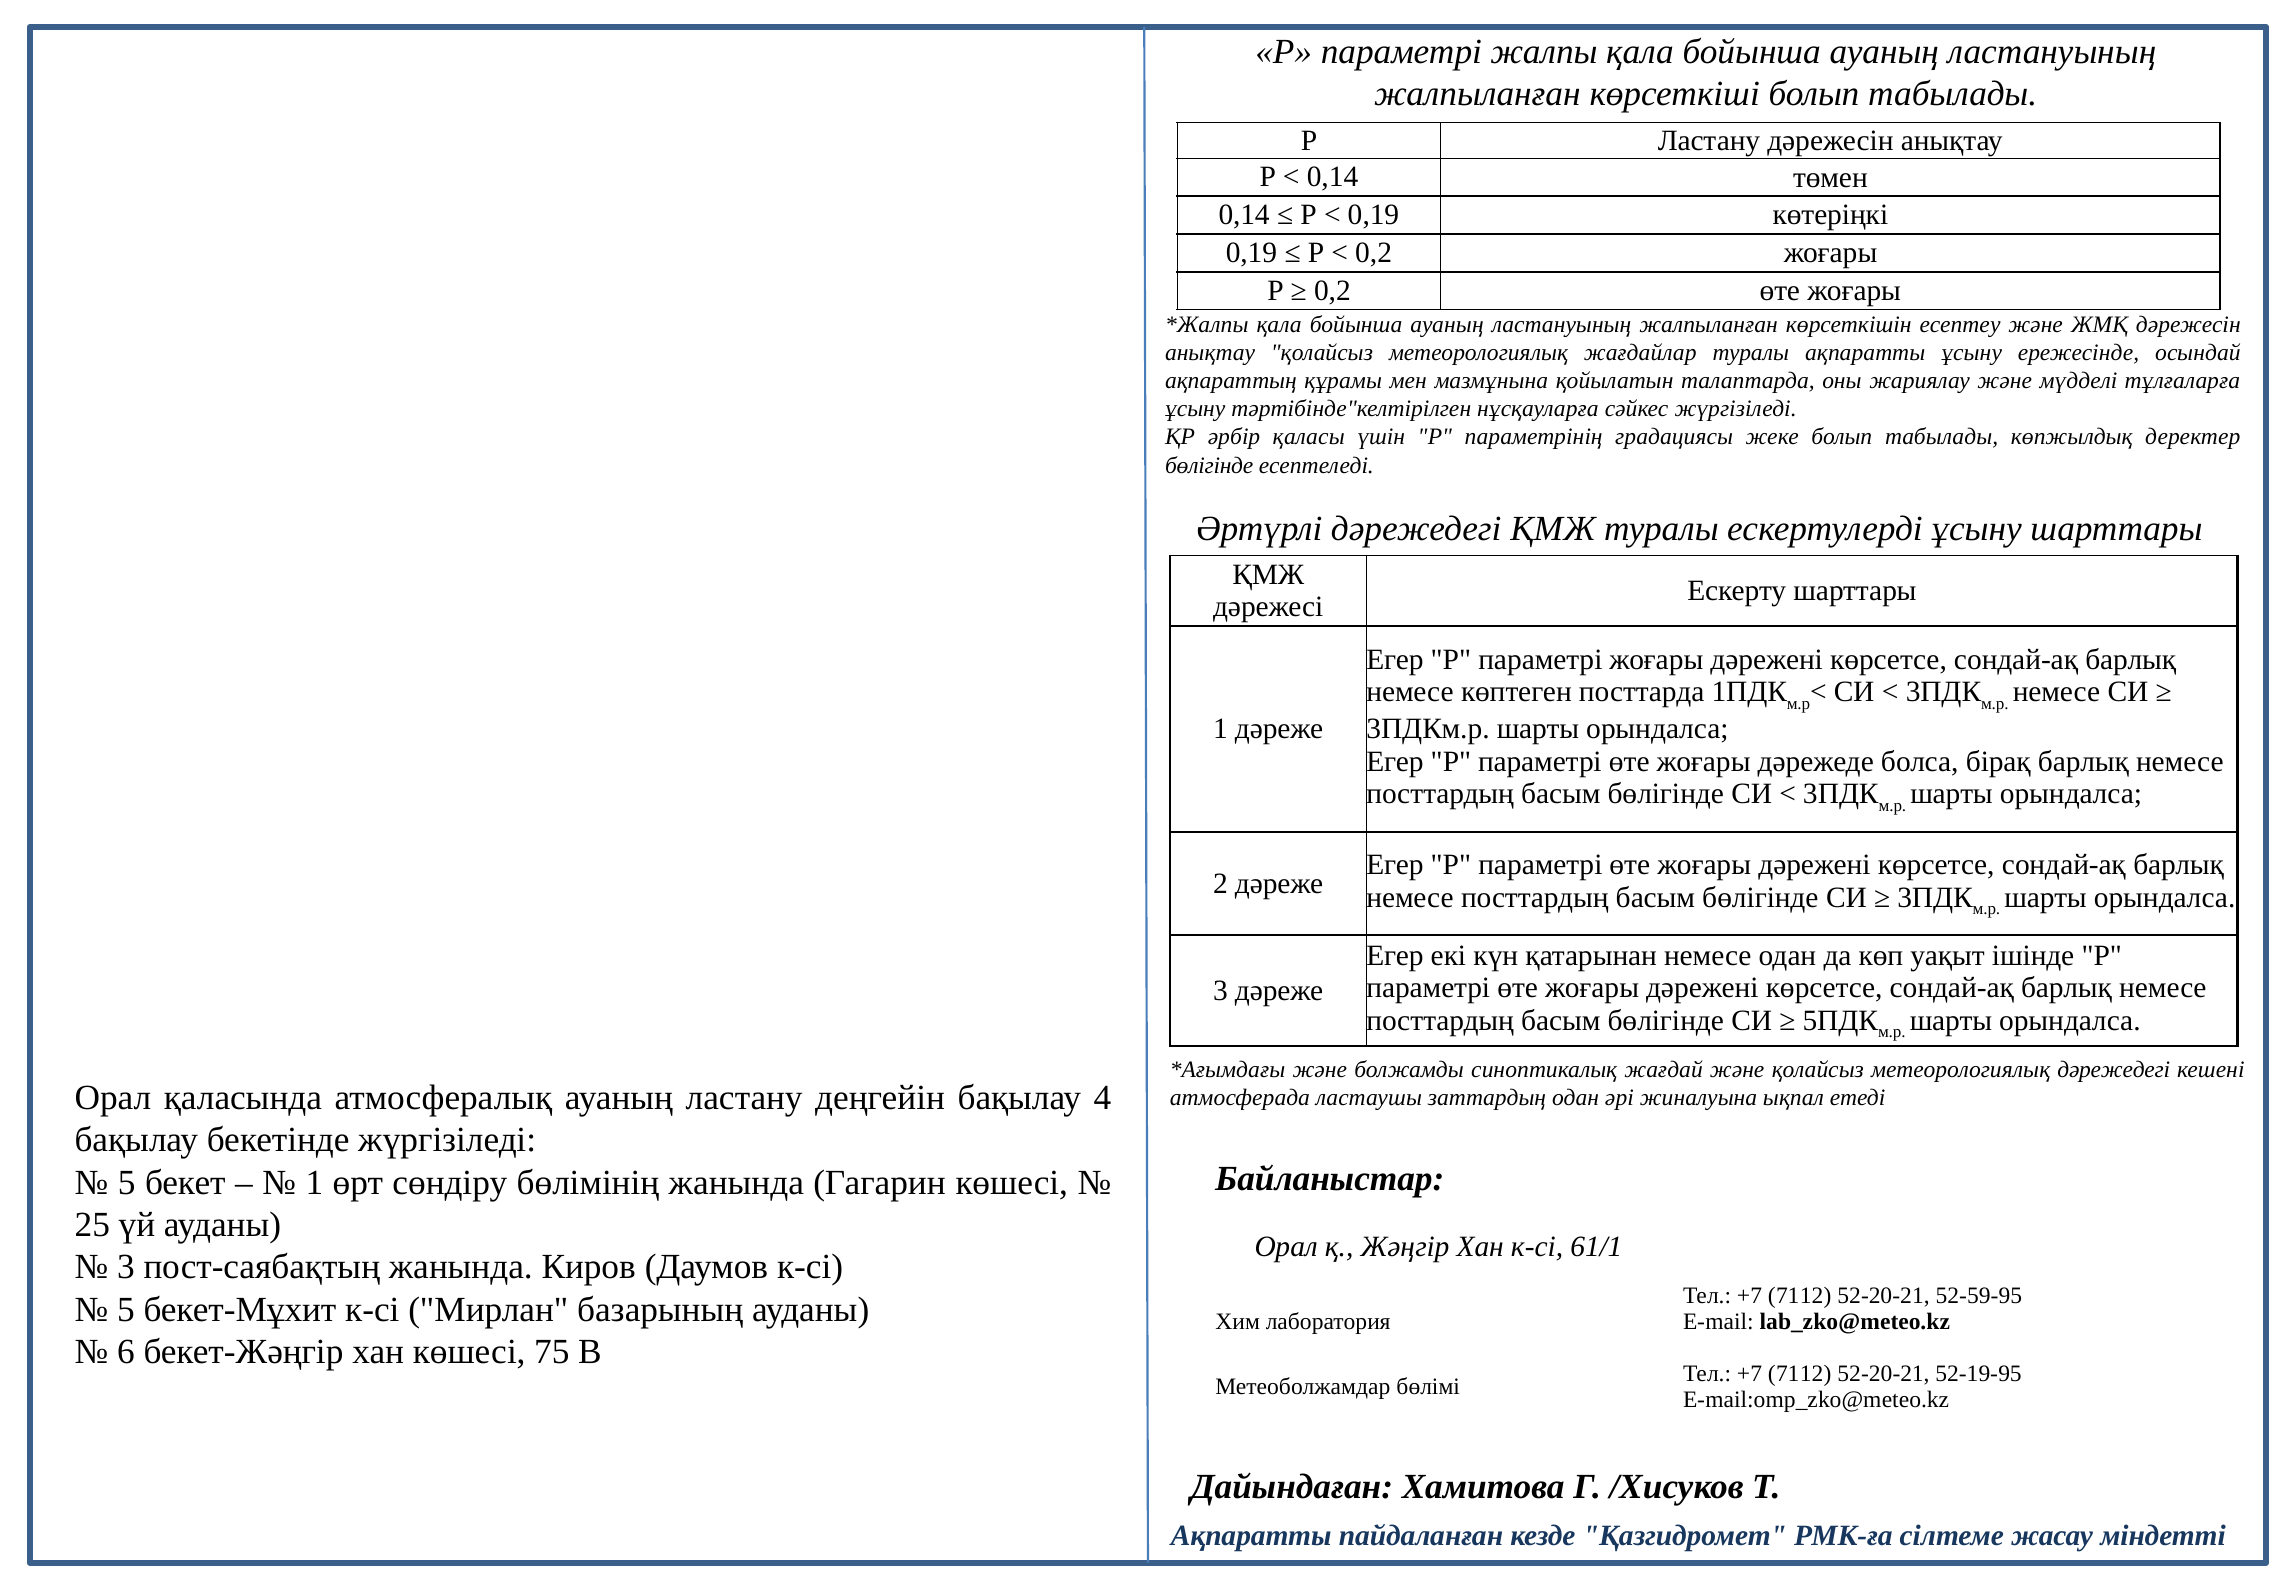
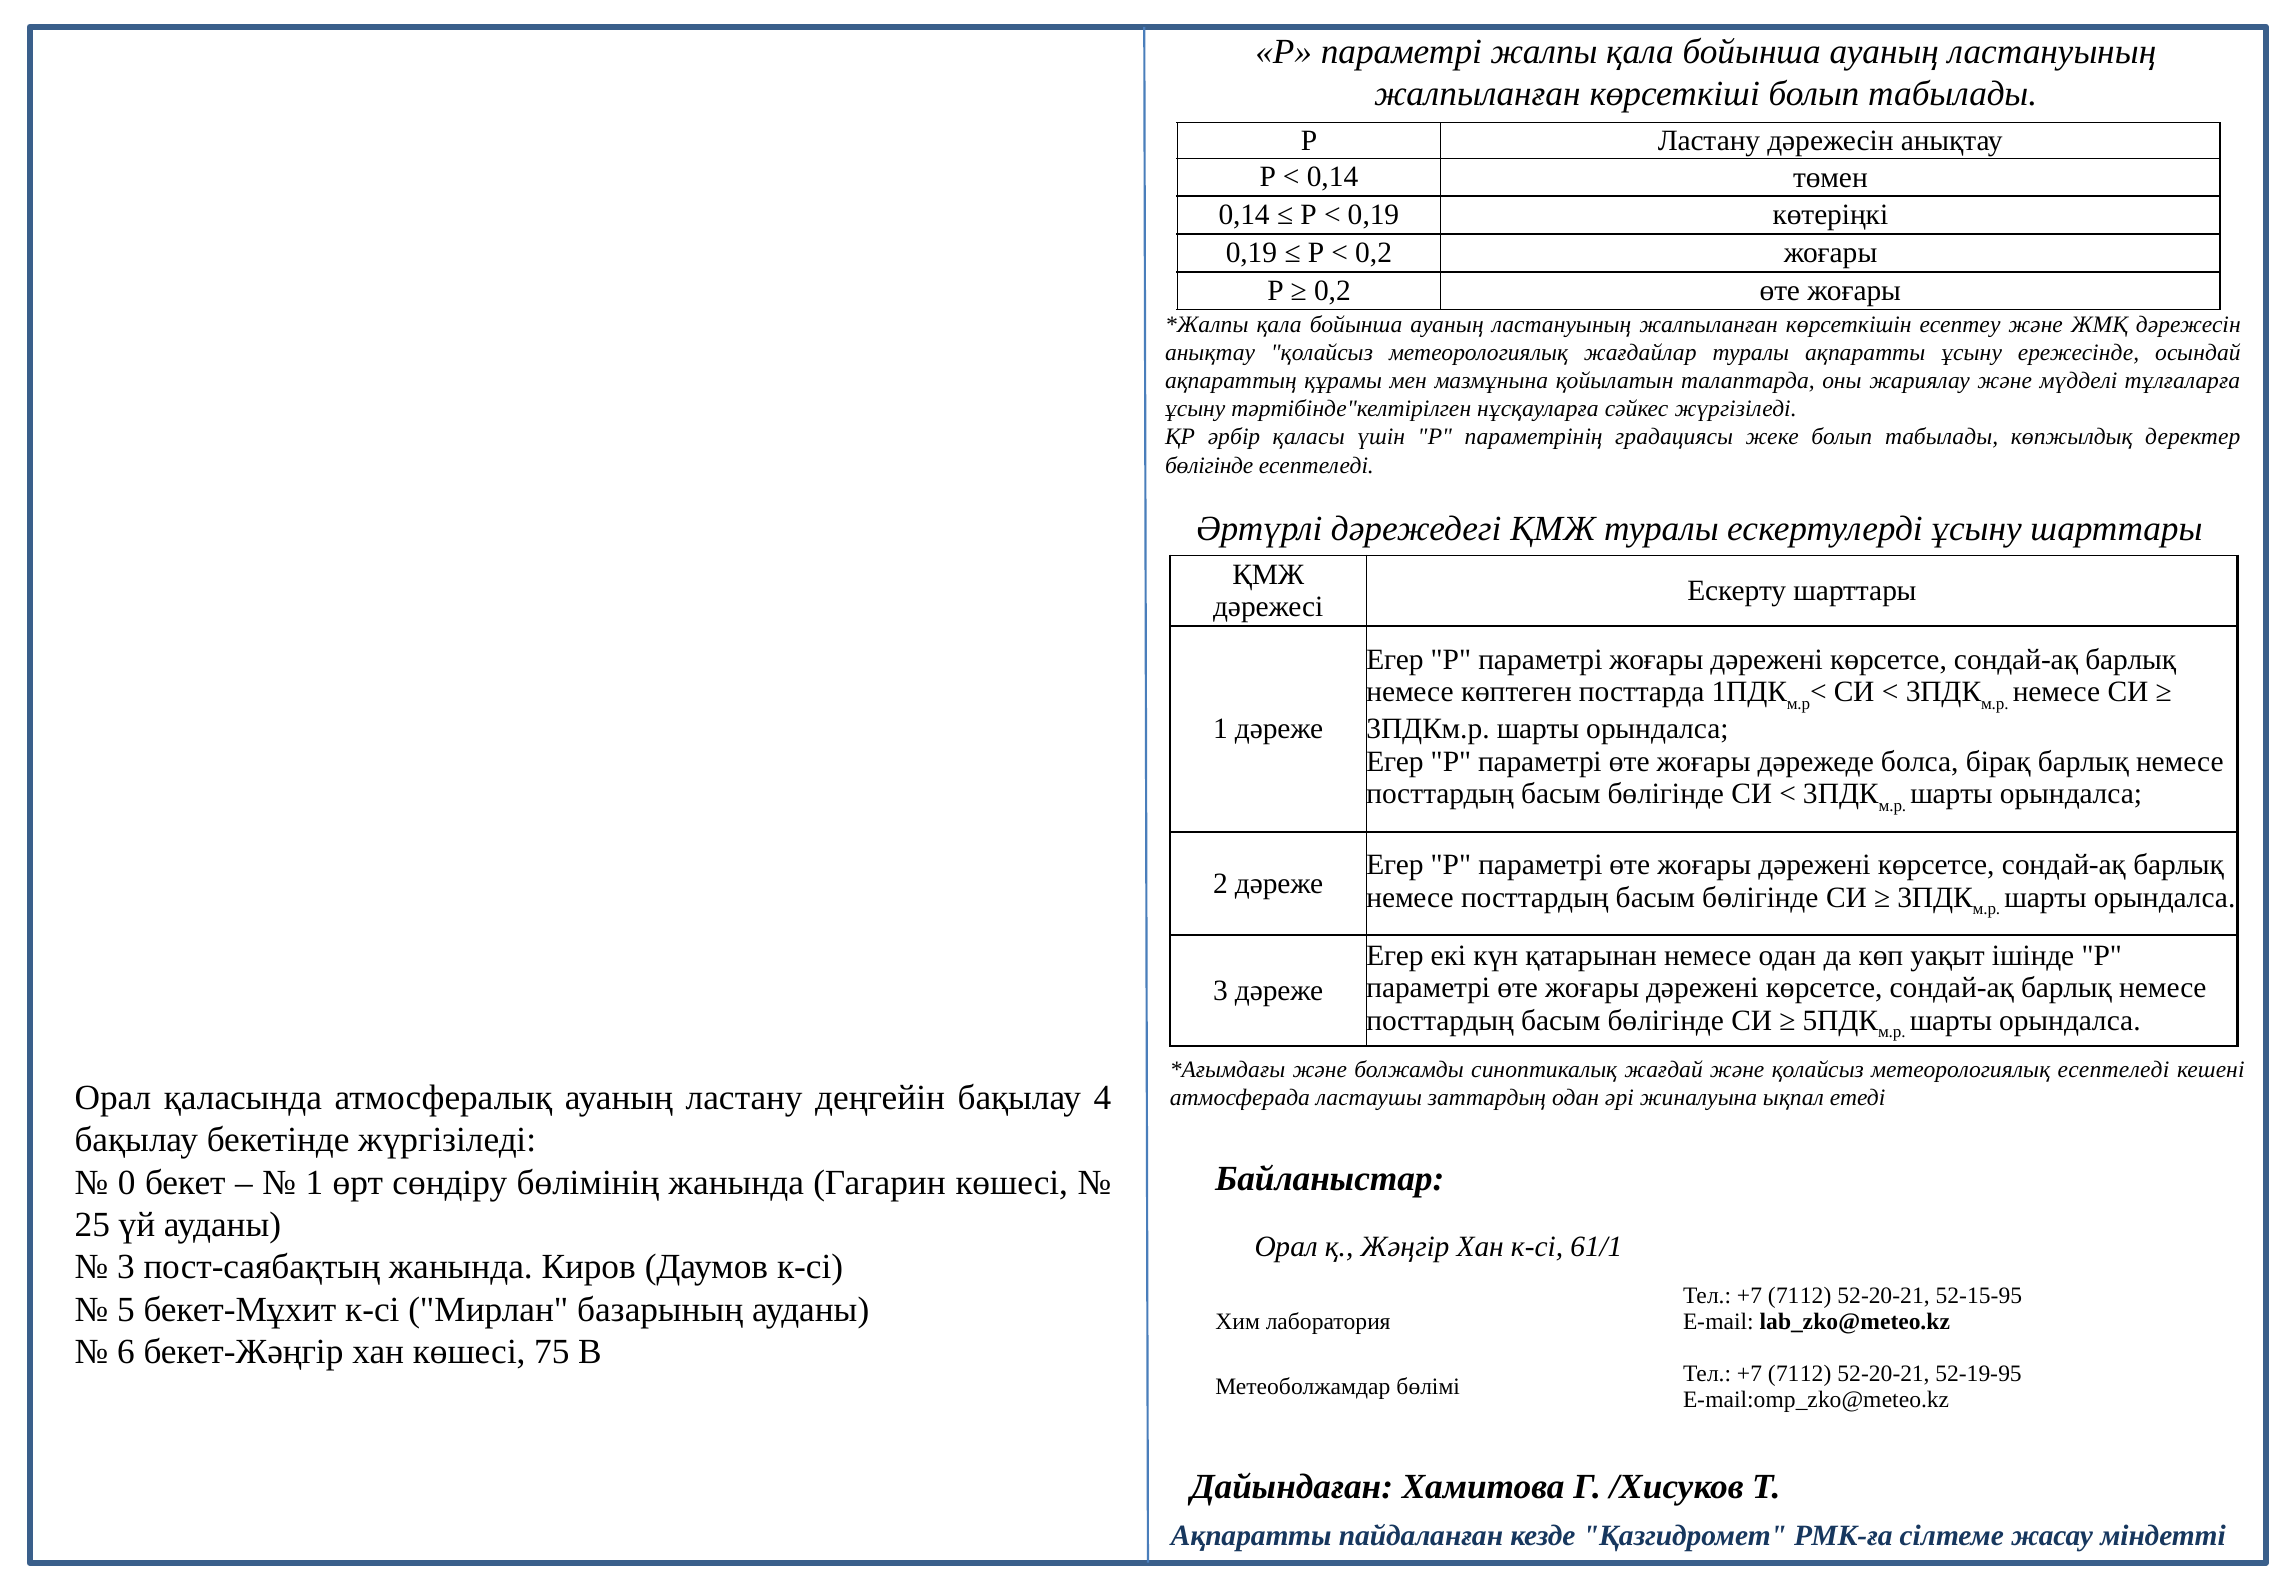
метеорологиялық дәрежедегі: дәрежедегі -> есептеледі (2113, 1069)
5: 5 -> 0 (127, 1182)
52-59-95: 52-59-95 -> 52-15-95 (1979, 1295)
